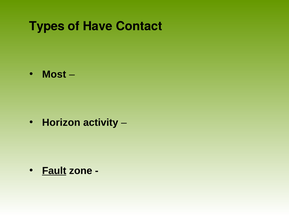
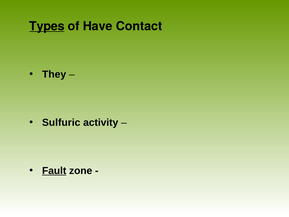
Types underline: none -> present (47, 26)
Most: Most -> They (54, 74)
Horizon: Horizon -> Sulfuric (61, 122)
